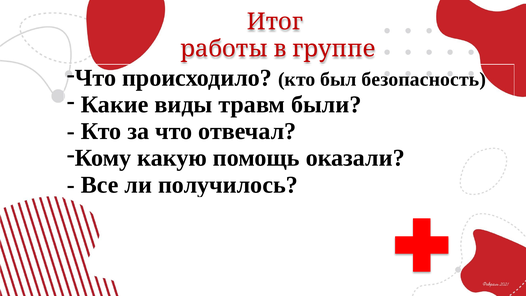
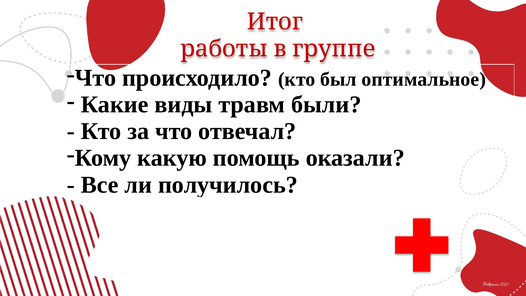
безопасность: безопасность -> оптимальное (424, 79)
